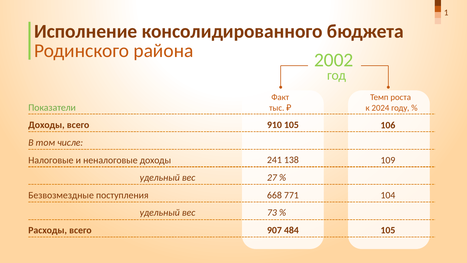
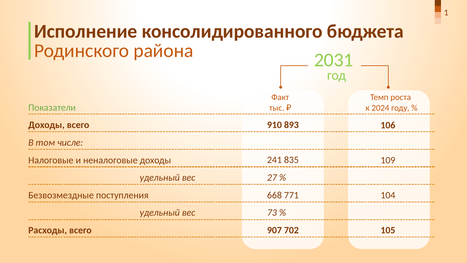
2002: 2002 -> 2031 (334, 60)
910 105: 105 -> 893 (291, 125)
138: 138 -> 835 (291, 160)
484: 484 -> 702 (291, 230)
